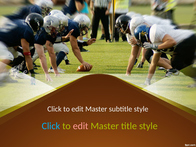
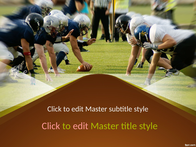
Click colour: light blue -> pink (51, 126)
